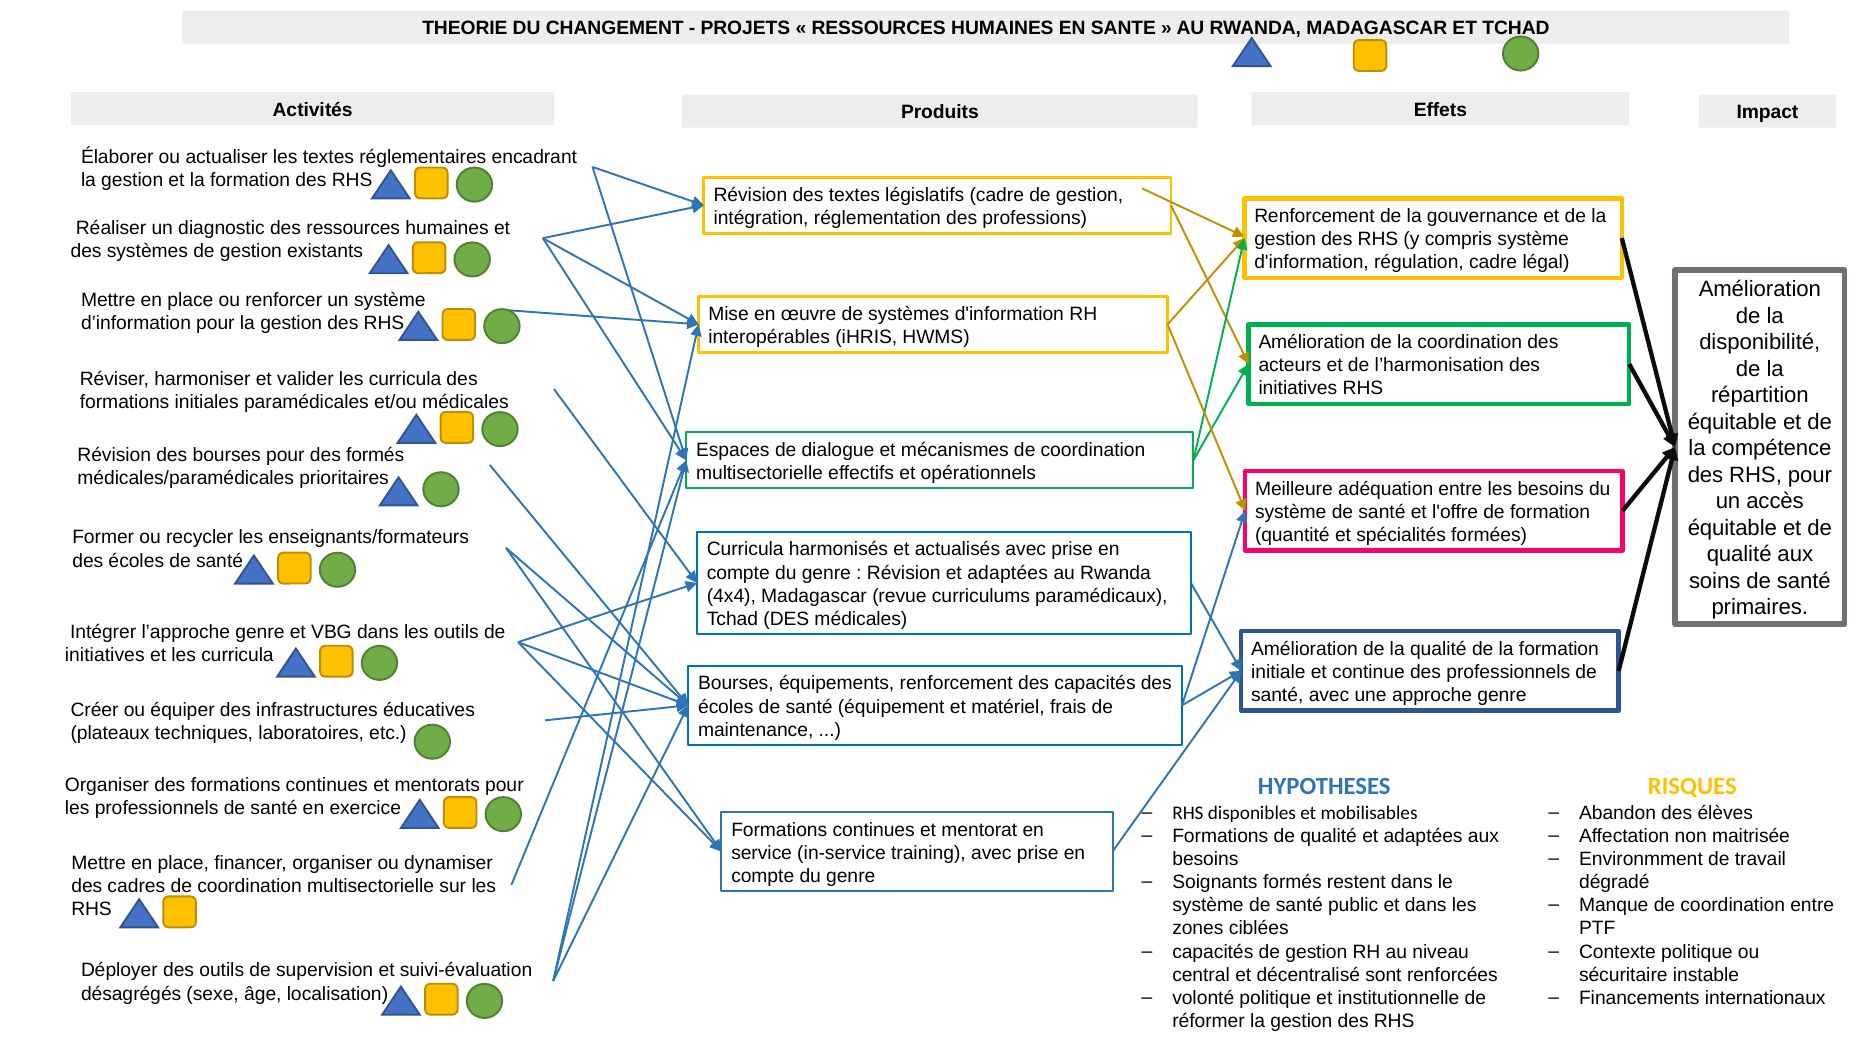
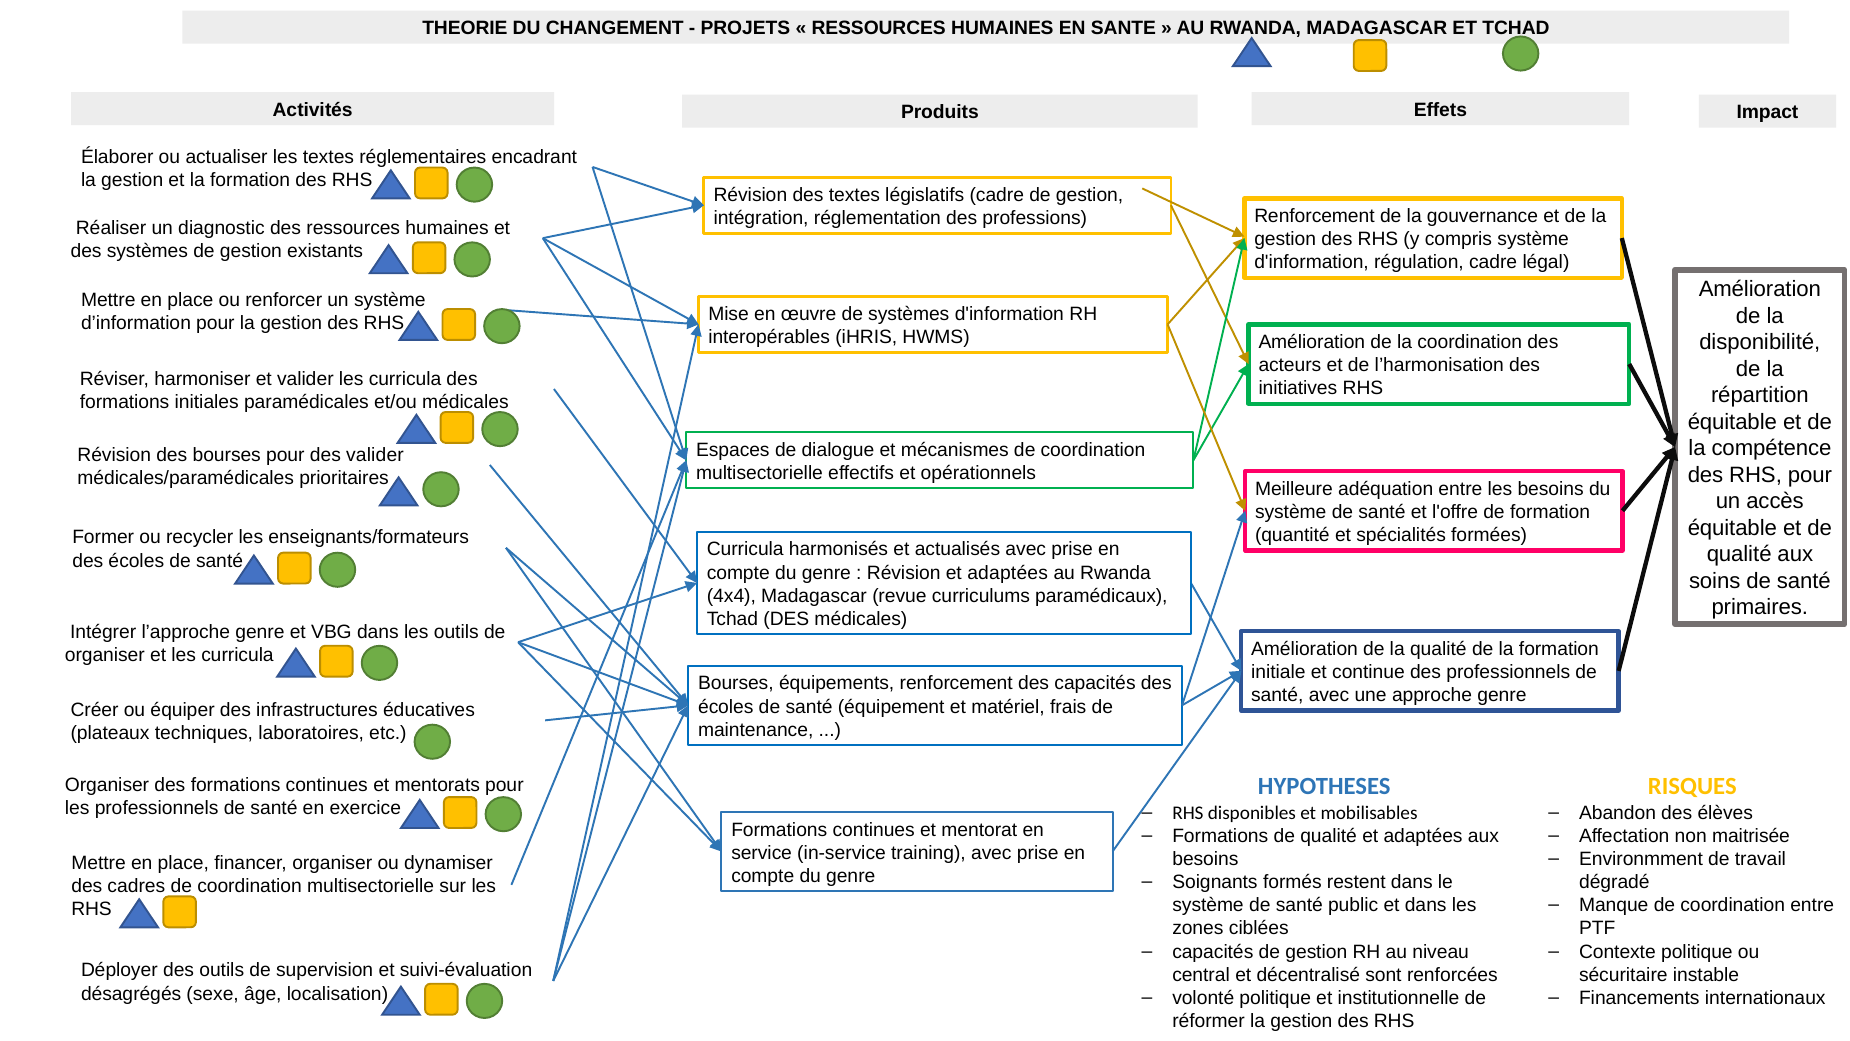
des formés: formés -> valider (375, 455)
initiatives: initiatives -> organiser (105, 655)
